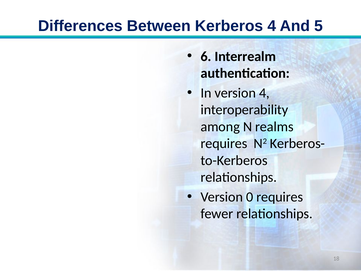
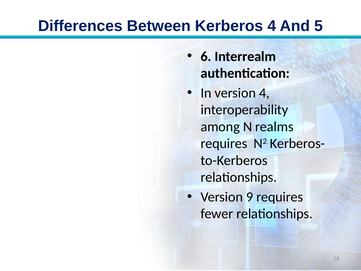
0: 0 -> 9 (250, 197)
